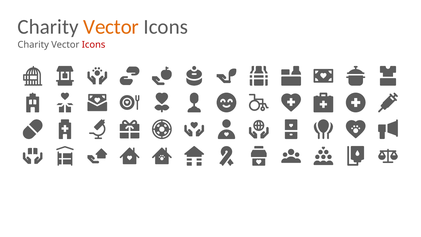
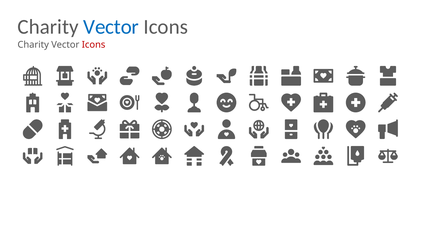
Vector colour: orange -> blue (111, 27)
